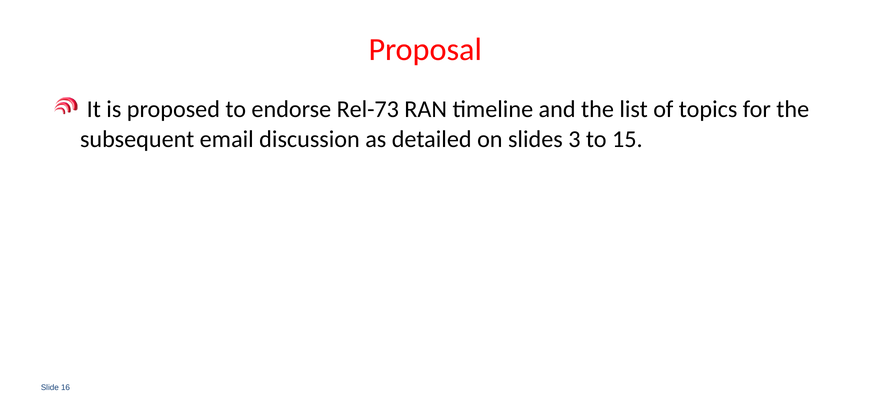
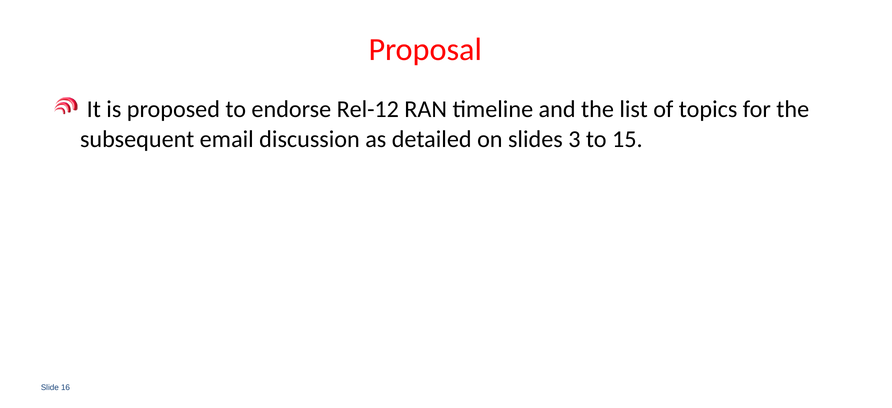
Rel-73: Rel-73 -> Rel-12 (368, 109)
